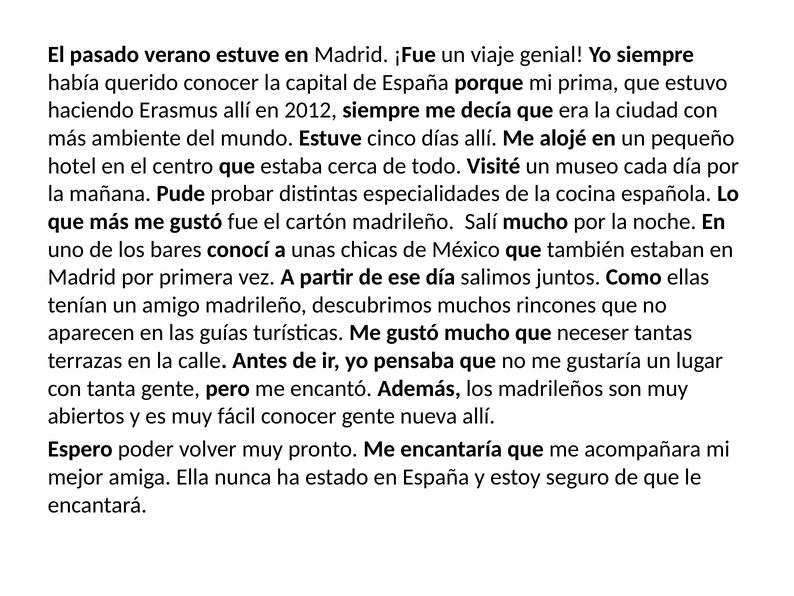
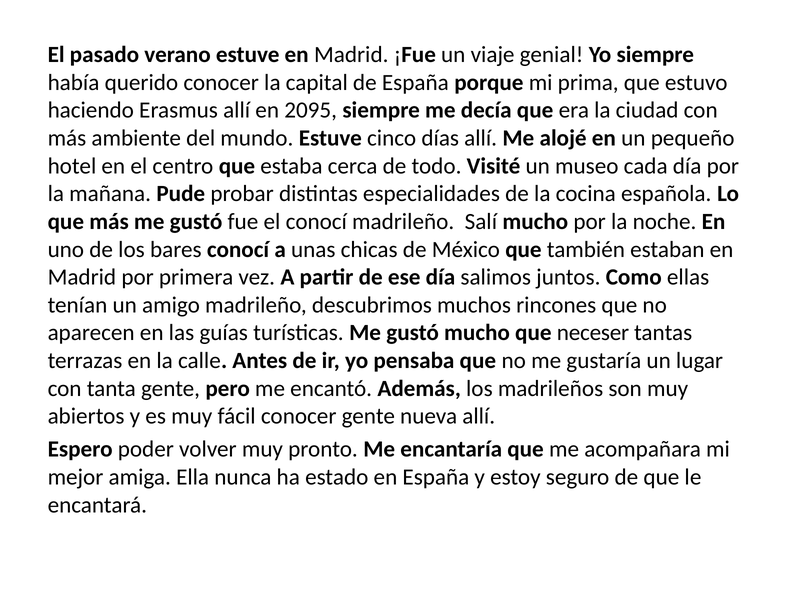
2012: 2012 -> 2095 (311, 110)
el cartón: cartón -> conocí (316, 221)
